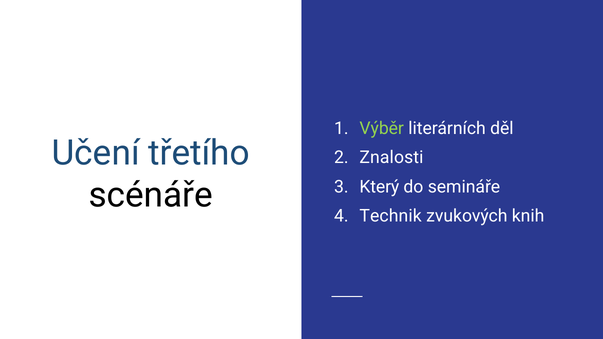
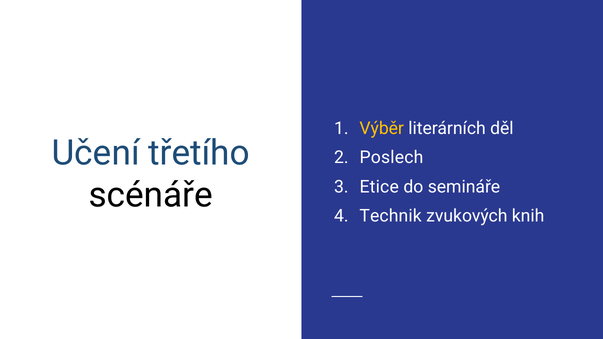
Výběr colour: light green -> yellow (382, 129)
Znalosti: Znalosti -> Poslech (391, 158)
Který: Který -> Etice (379, 187)
